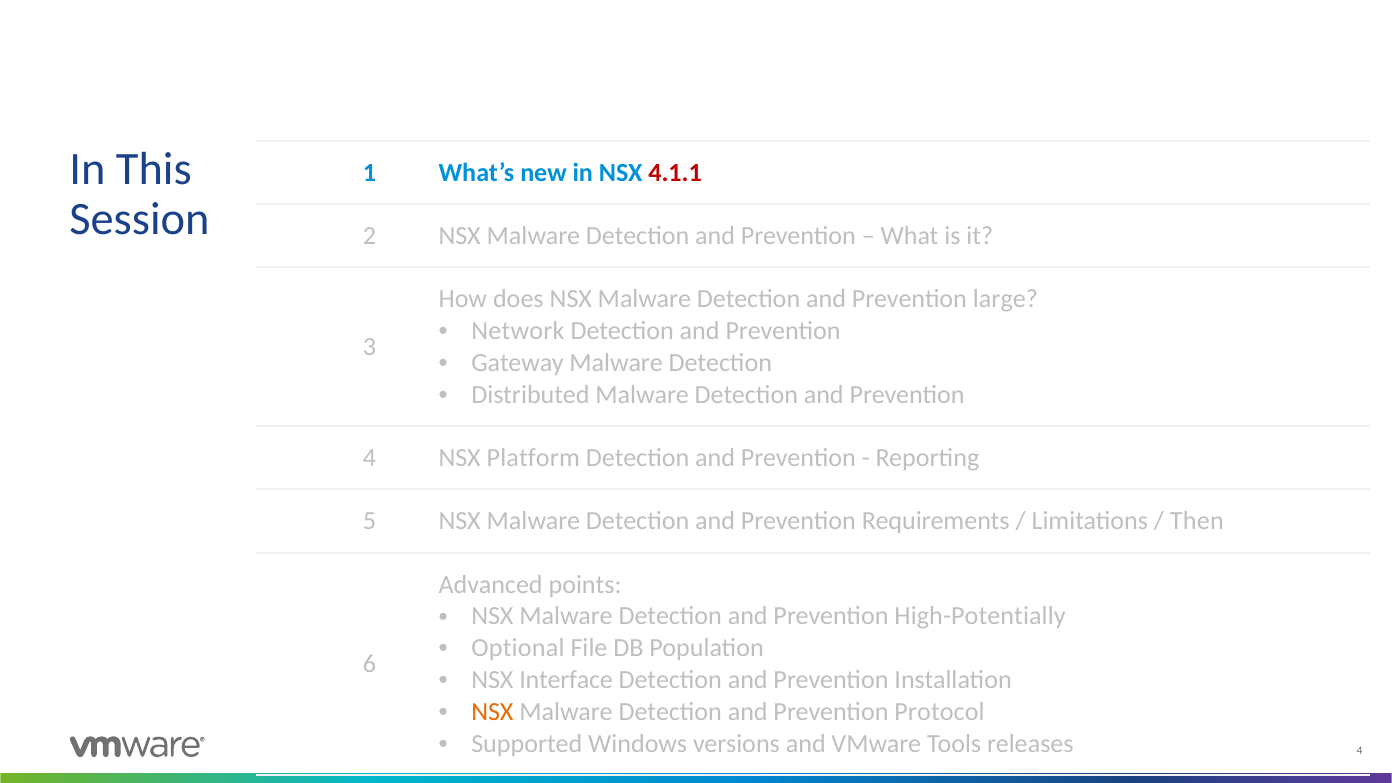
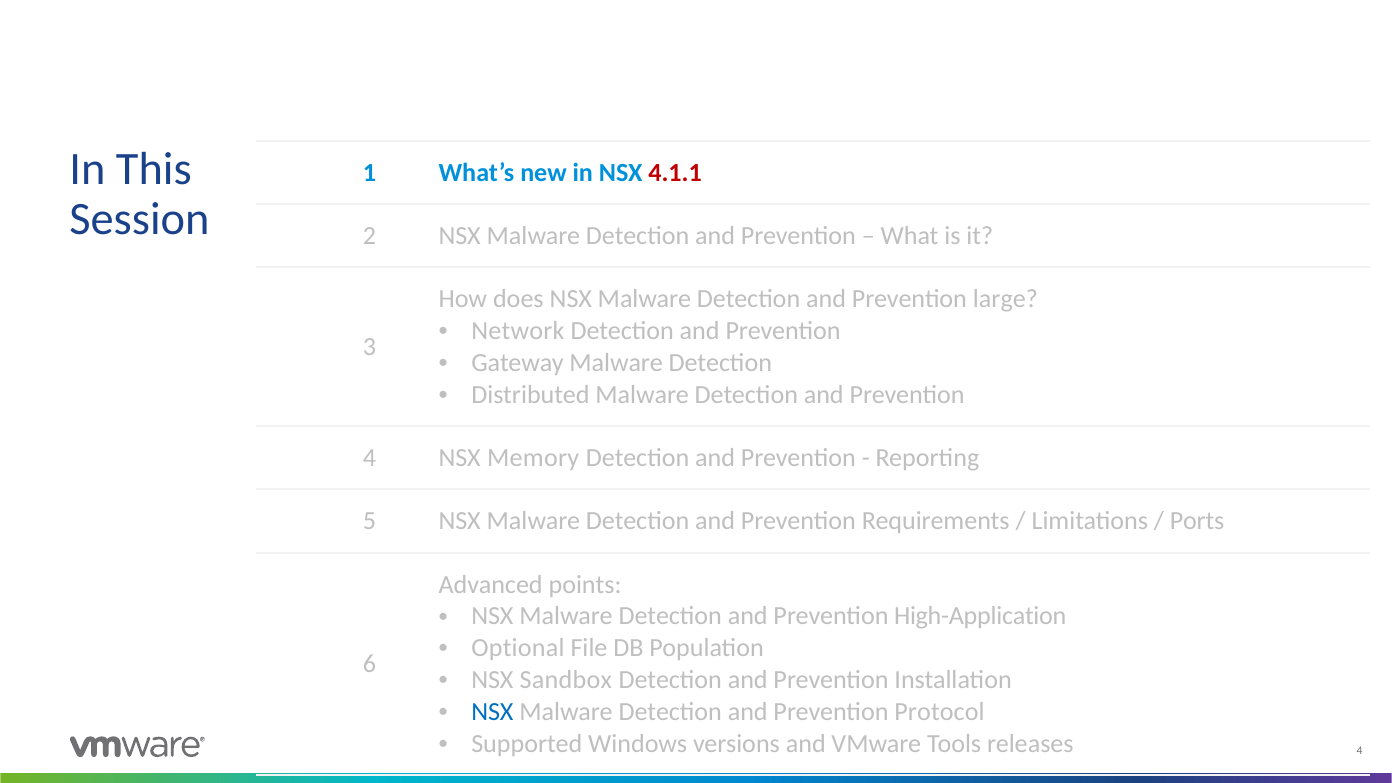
Platform: Platform -> Memory (533, 458)
Then: Then -> Ports (1197, 521)
High-Potentially: High-Potentially -> High-Application (980, 616)
Interface: Interface -> Sandbox (566, 680)
NSX colour: orange -> blue (492, 712)
